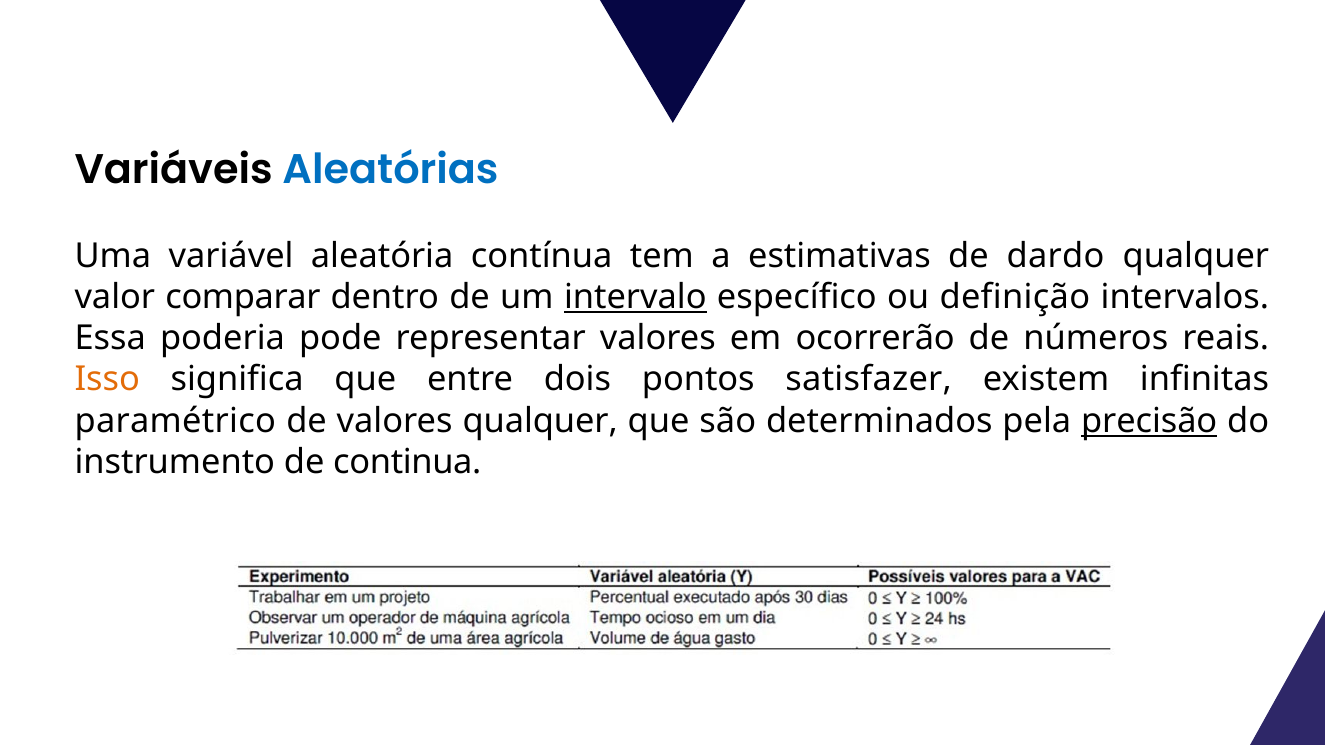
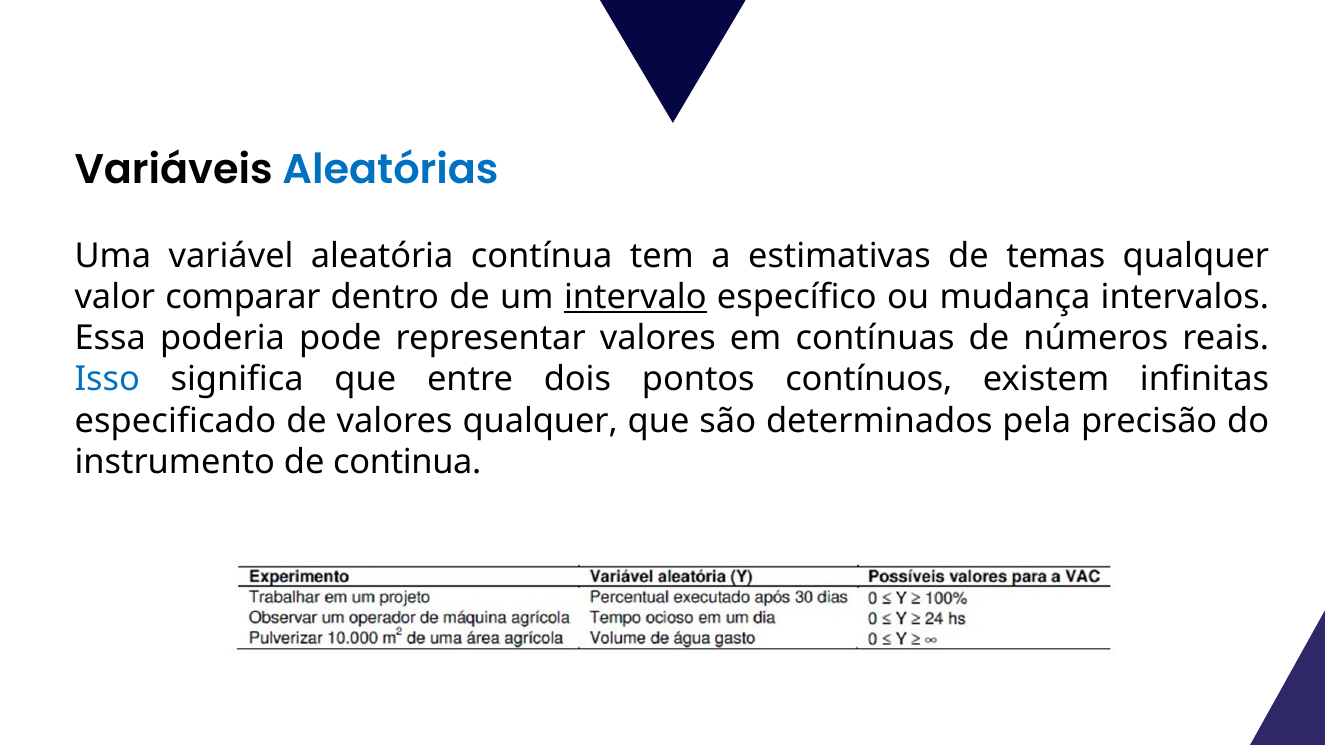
dardo: dardo -> temas (1056, 256)
definição: definição -> mudança (1015, 297)
ocorrerão: ocorrerão -> contínuas (875, 338)
Isso colour: orange -> blue (107, 380)
satisfazer: satisfazer -> contínuos (869, 380)
paramétrico: paramétrico -> especificado (175, 421)
precisão underline: present -> none (1149, 421)
